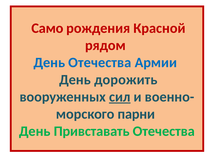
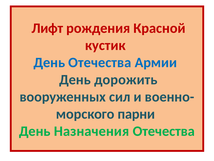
Само: Само -> Лифт (47, 28)
рядом: рядом -> кустик (105, 45)
сил underline: present -> none (120, 97)
Привставать: Привставать -> Назначения (92, 131)
